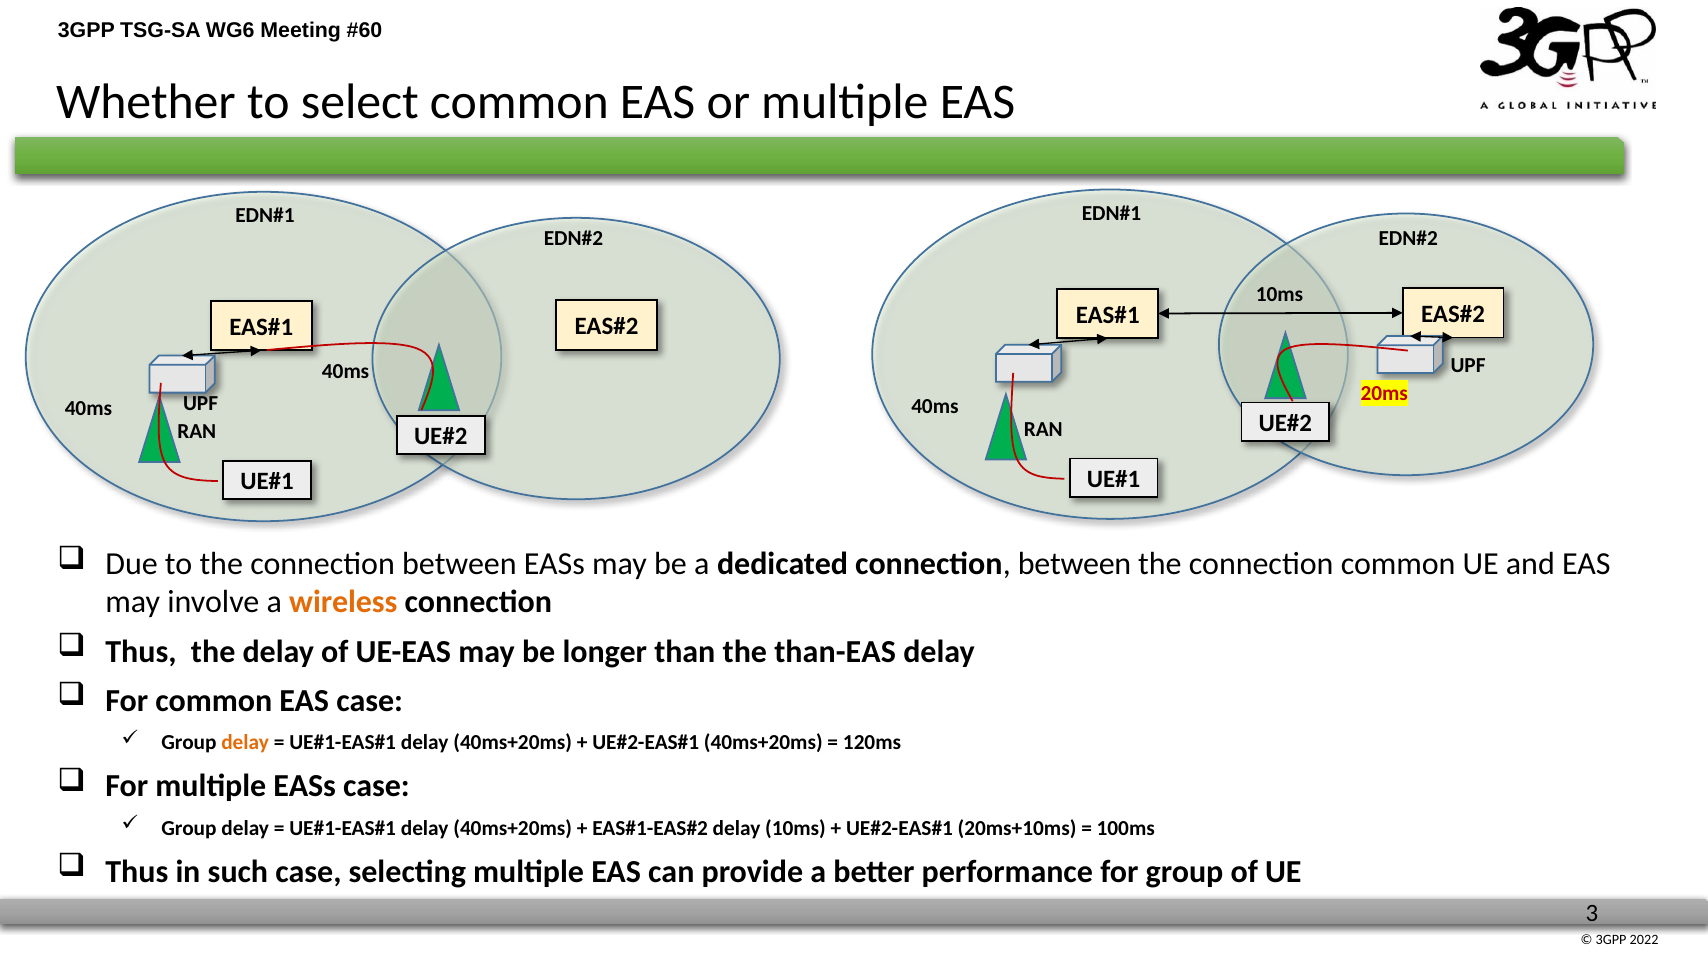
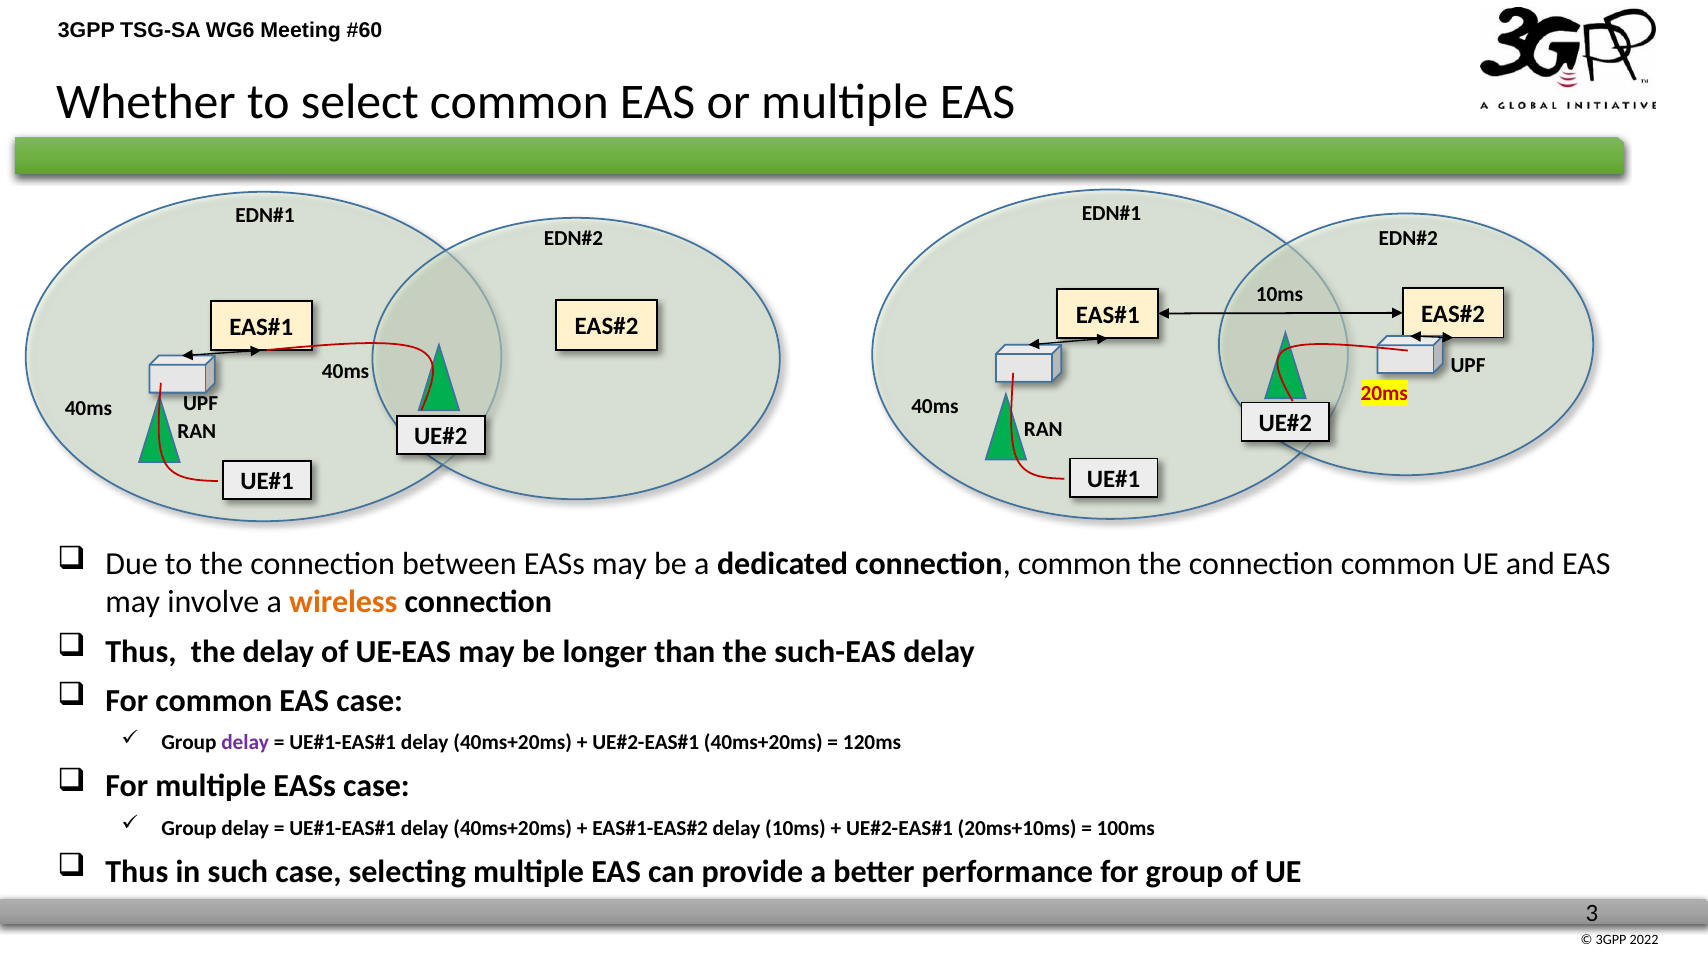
dedicated connection between: between -> common (1075, 564)
than-EAS: than-EAS -> such-EAS (835, 651)
delay colour: orange -> purple (245, 742)
